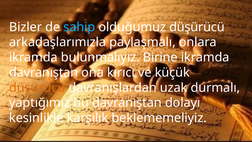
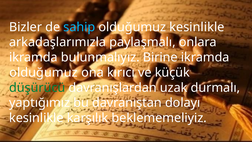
olduğumuz düşürücü: düşürücü -> kesinlikle (197, 27)
davranıştan: davranıştan -> olduğumuz (43, 72)
düşürücü colour: orange -> green (37, 88)
